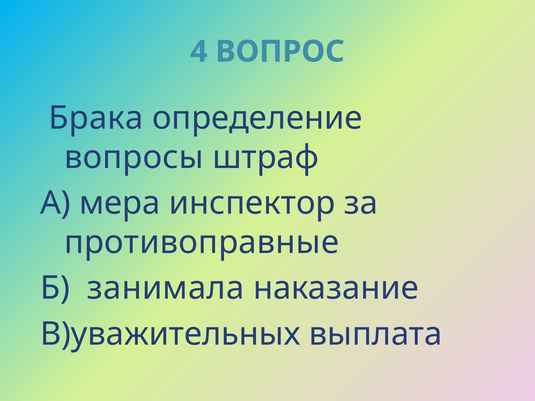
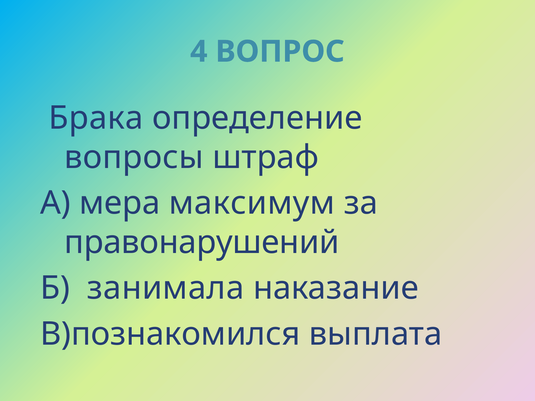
инспектор: инспектор -> максимум (252, 203)
противоправные: противоправные -> правонарушений (202, 243)
В)уважительных: В)уважительных -> В)познакомился (170, 334)
